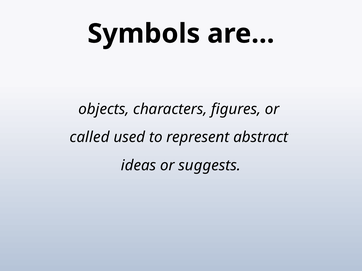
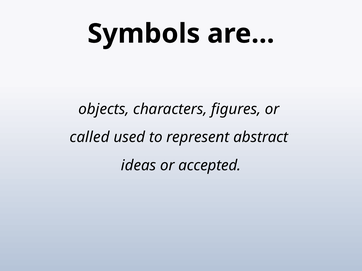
suggests: suggests -> accepted (210, 166)
